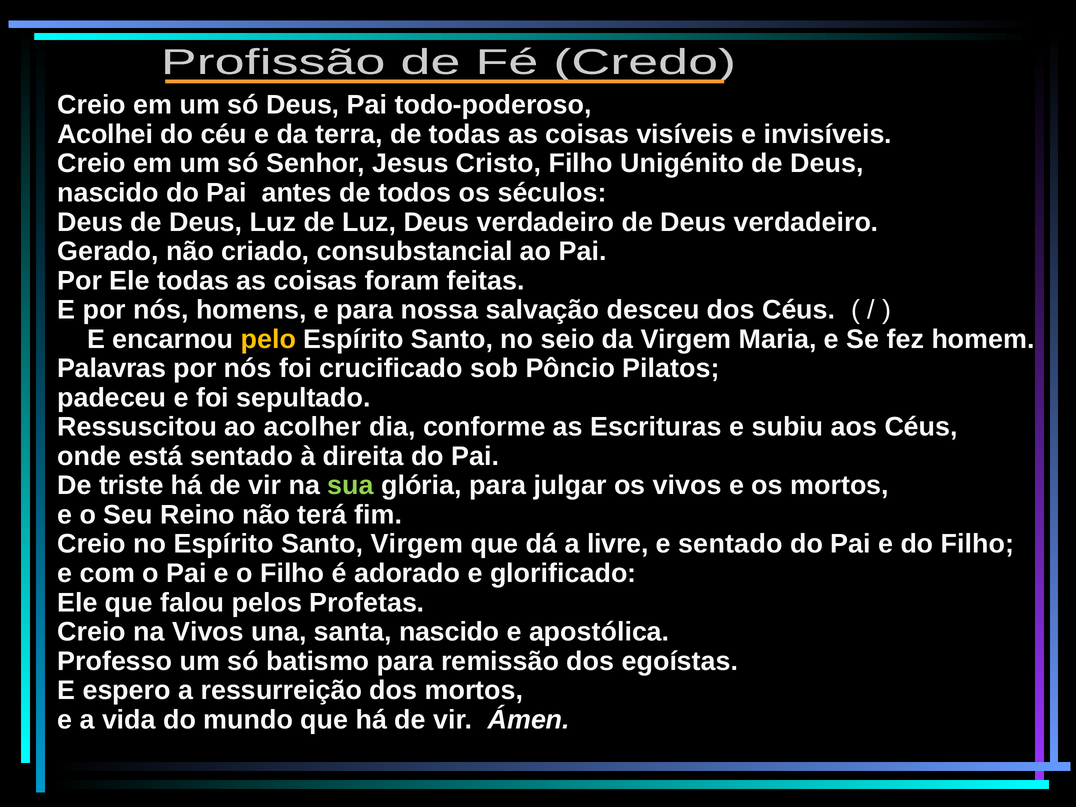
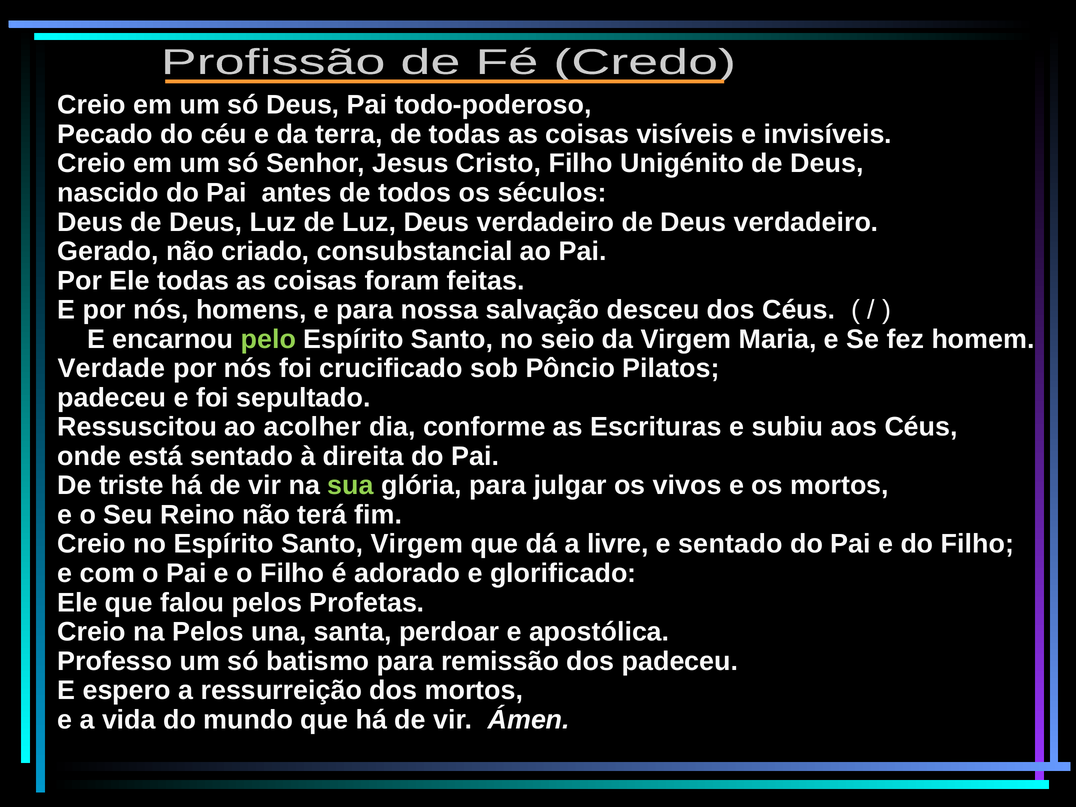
Acolhei: Acolhei -> Pecado (105, 134)
pelo colour: yellow -> light green (268, 339)
Palavras: Palavras -> Verdade (111, 368)
na Vivos: Vivos -> Pelos (208, 632)
santa nascido: nascido -> perdoar (449, 632)
dos egoístas: egoístas -> padeceu (680, 661)
